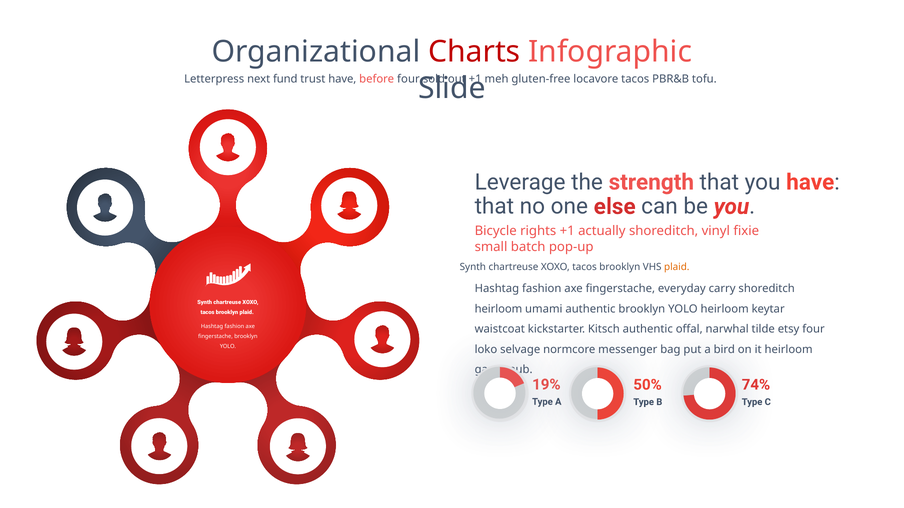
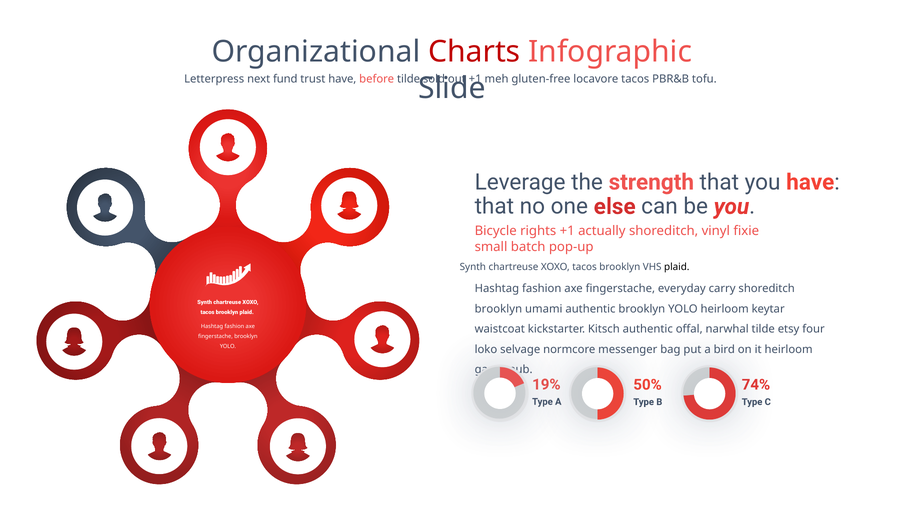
before four: four -> tilde (409, 79)
plaid colour: orange -> black (677, 267)
heirloom: heirloom -> brooklyn (498, 309)
